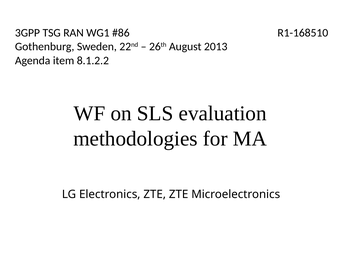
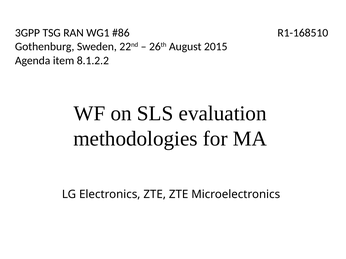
2013: 2013 -> 2015 (216, 47)
